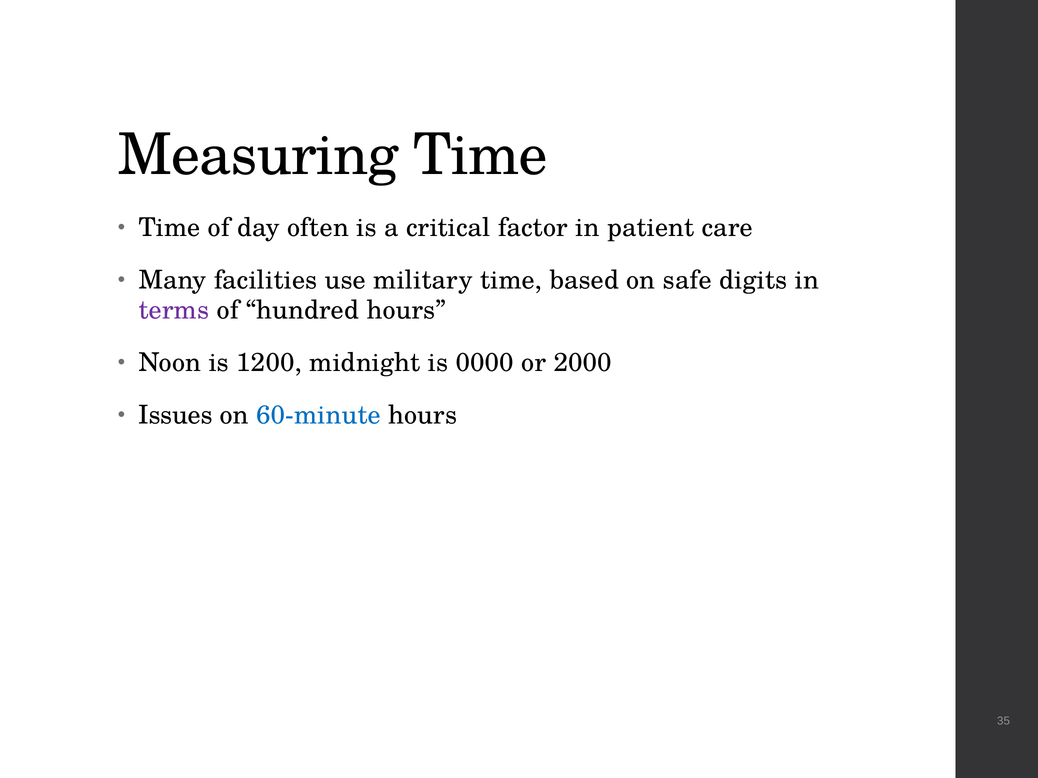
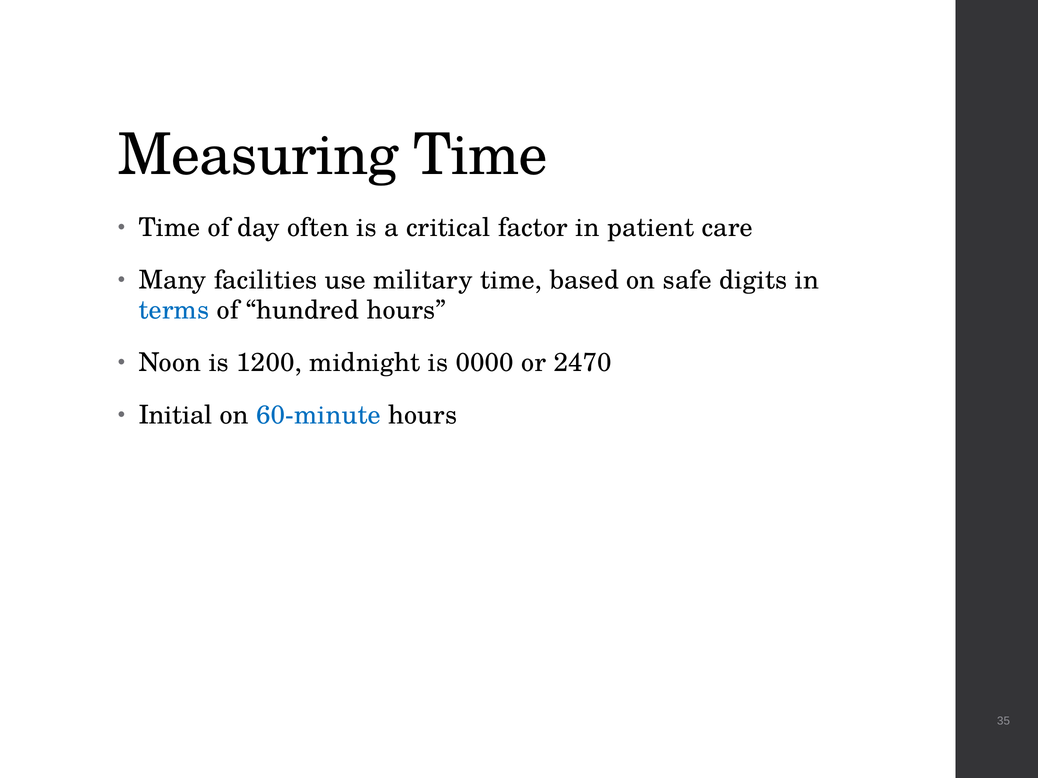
terms colour: purple -> blue (174, 310)
2000: 2000 -> 2470 (583, 363)
Issues: Issues -> Initial (175, 416)
